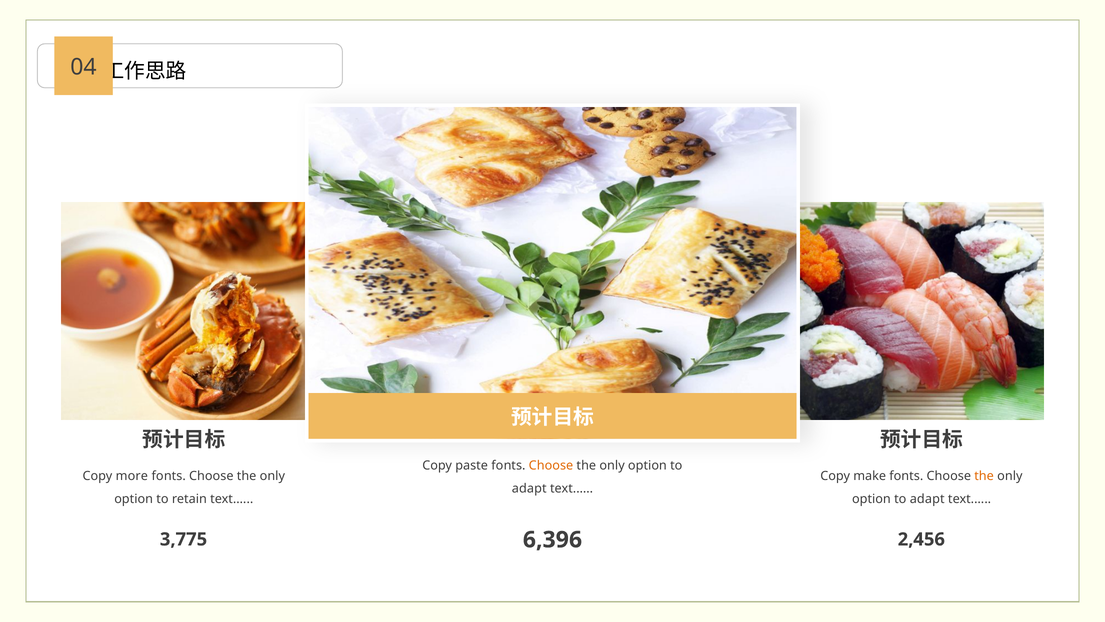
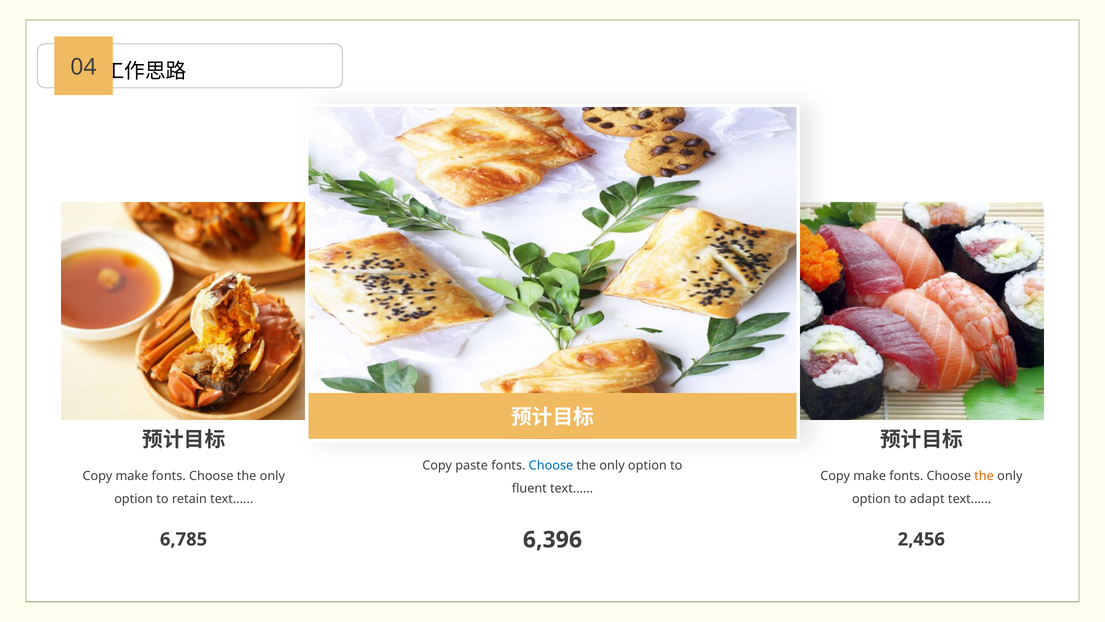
Choose colour: orange -> blue (551, 465)
more: more -> make (132, 476)
adapt: adapt -> fluent (529, 488)
3,775: 3,775 -> 6,785 (184, 539)
